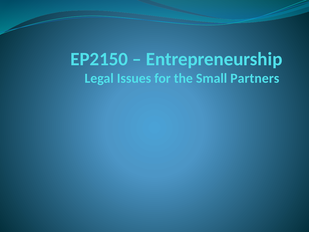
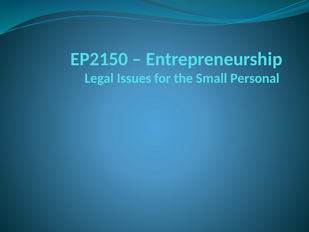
Partners: Partners -> Personal (255, 78)
